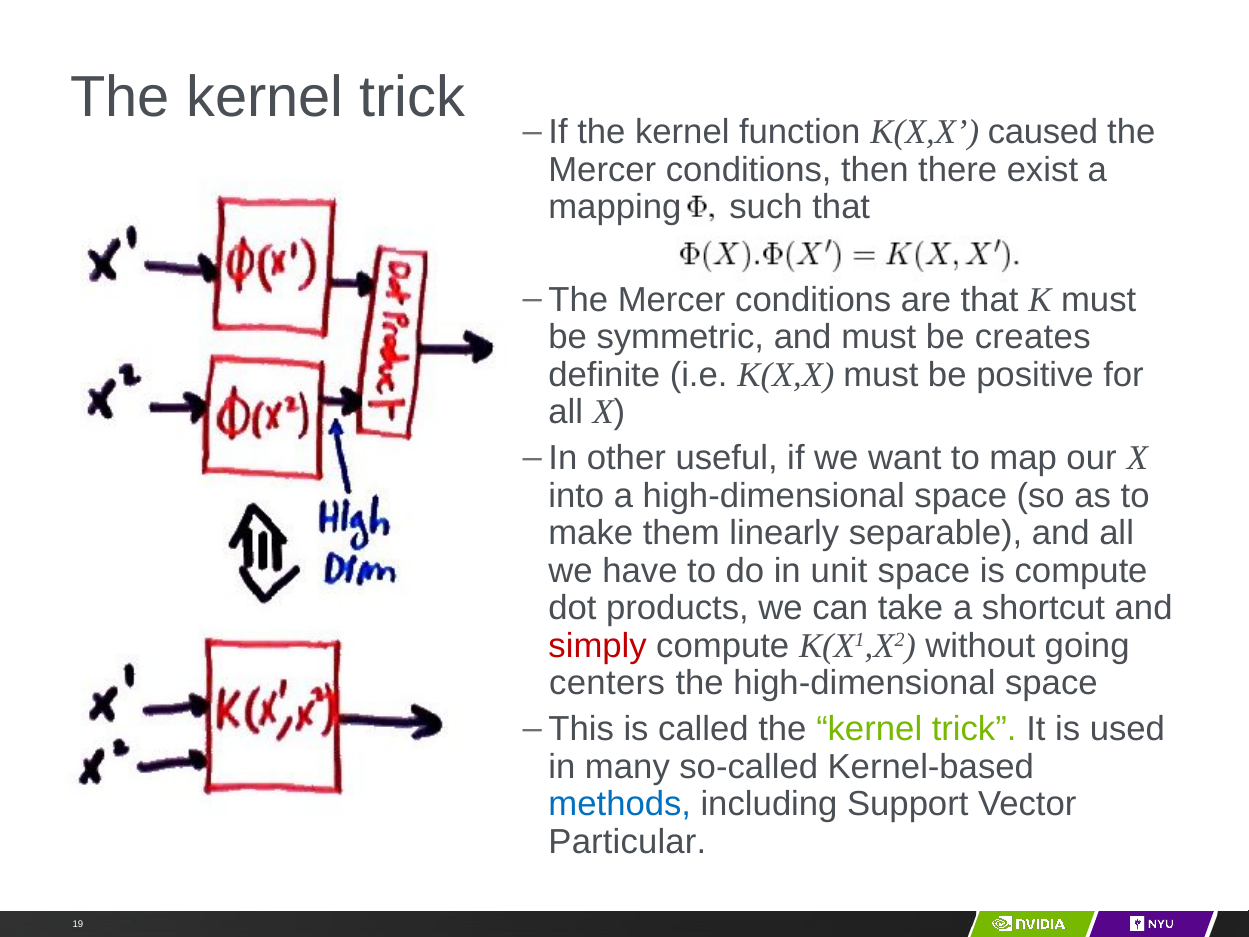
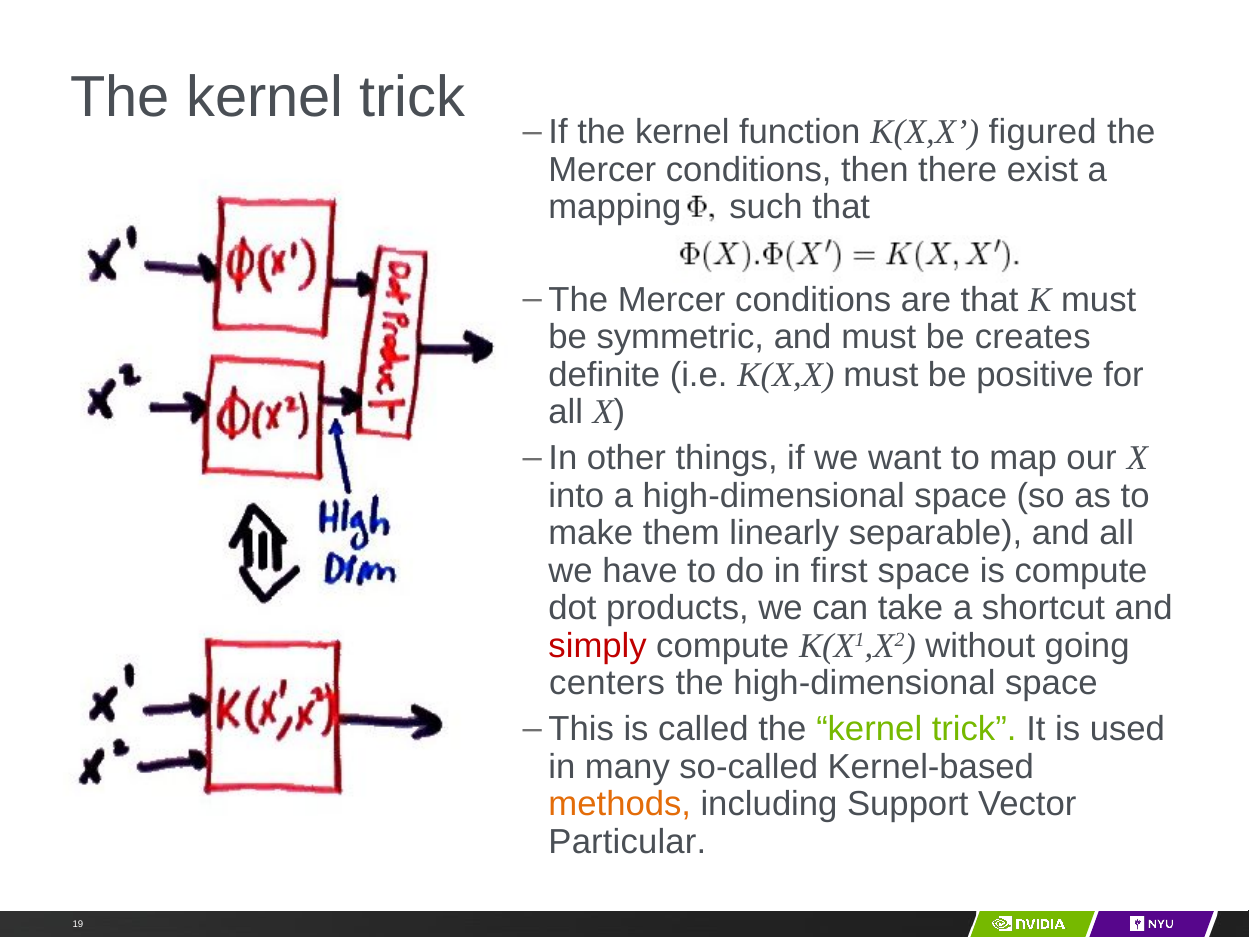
caused: caused -> figured (1043, 132)
useful: useful -> things (727, 458)
unit: unit -> first (839, 571)
methods colour: blue -> orange (620, 804)
